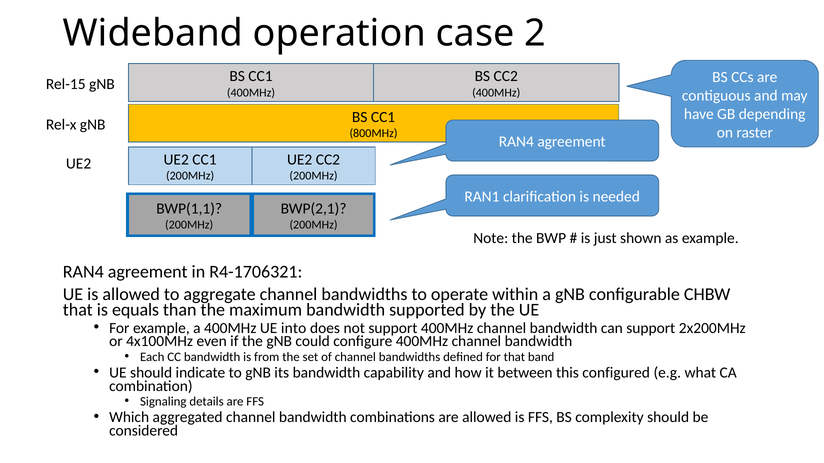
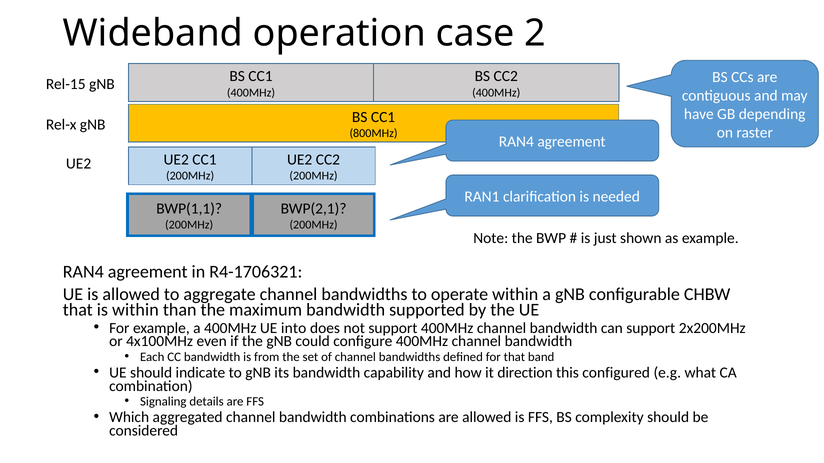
is equals: equals -> within (135, 310)
between: between -> direction (525, 373)
